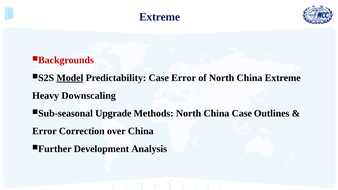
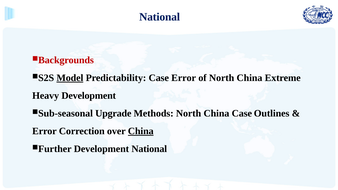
Extreme: Extreme -> National (160, 17)
Heavy Downscaling: Downscaling -> Development (89, 96)
China underline: none -> present (141, 131)
Development Analysis: Analysis -> National (149, 149)
